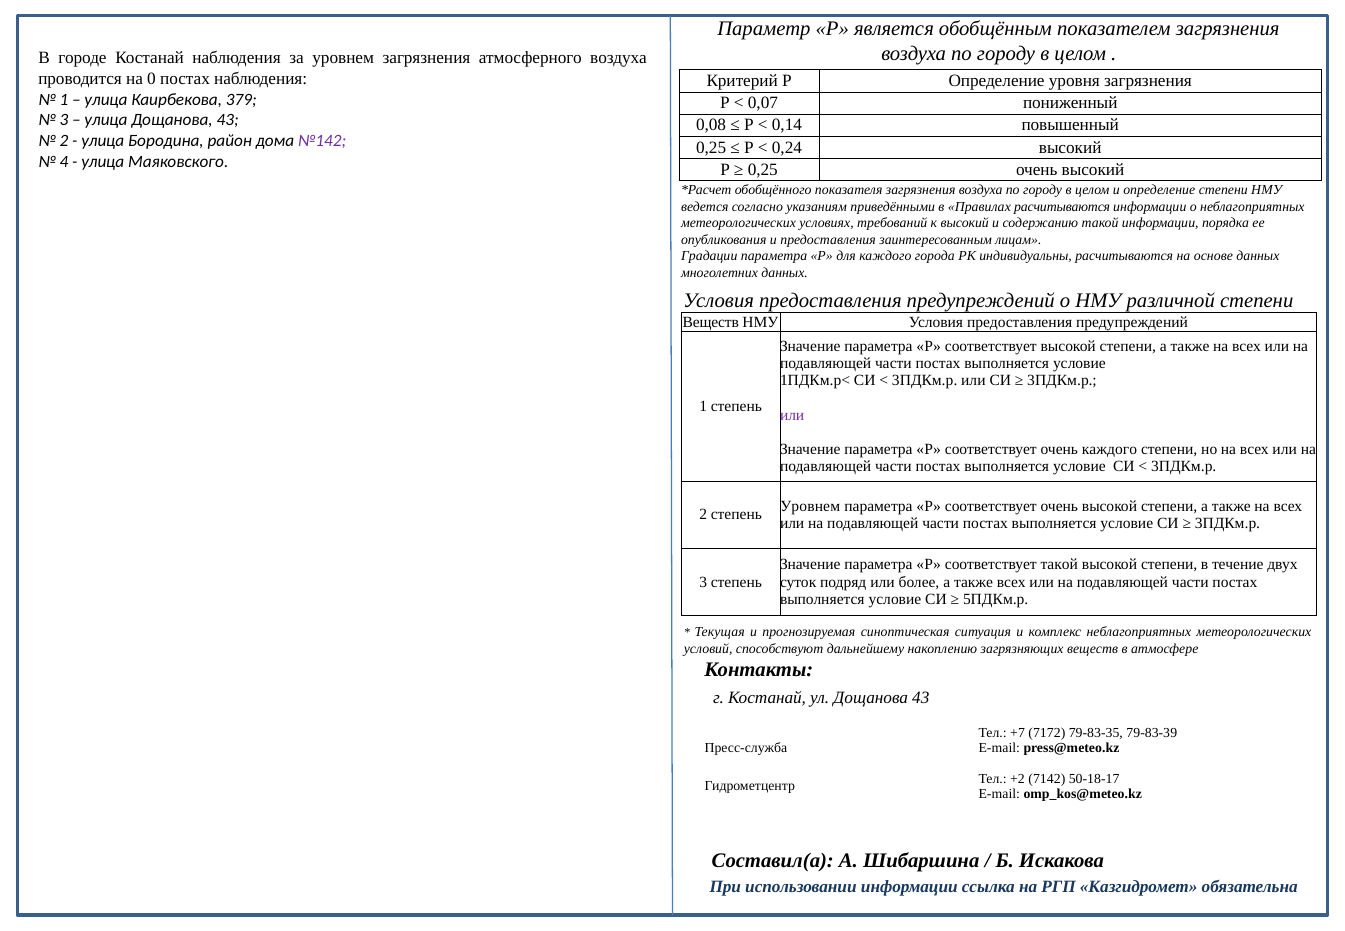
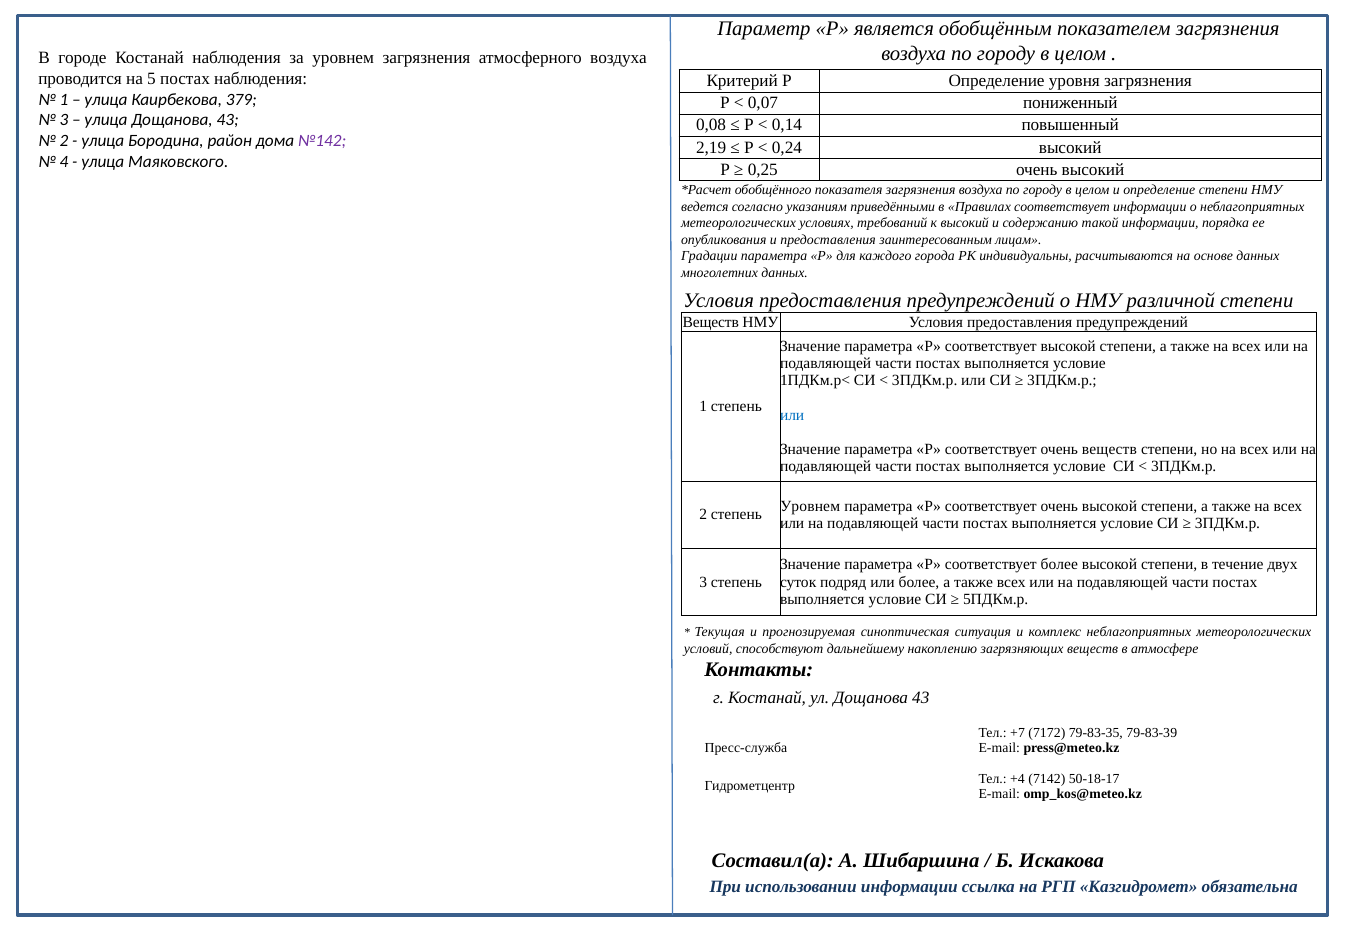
0: 0 -> 5 (151, 79)
0,25: 0,25 -> 2,19 (711, 147)
Правилах расчитываются: расчитываются -> соответствует (1062, 207)
или colour: purple -> blue (792, 415)
очень каждого: каждого -> веществ (1109, 449)
соответствует такой: такой -> более (1059, 565)
+2: +2 -> +4 (1018, 779)
